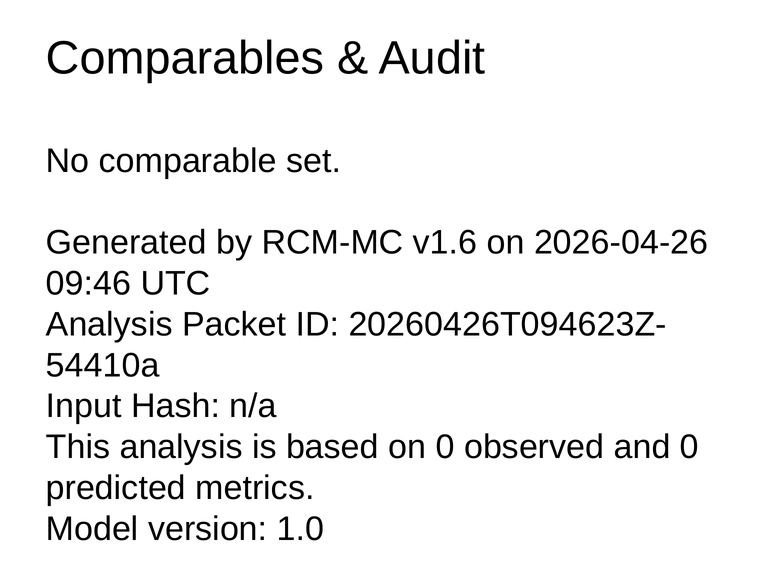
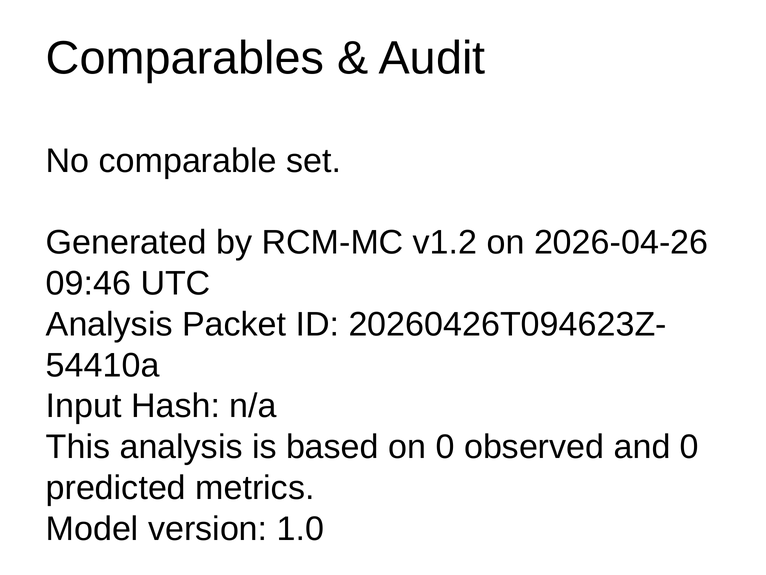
v1.6: v1.6 -> v1.2 (445, 242)
